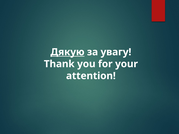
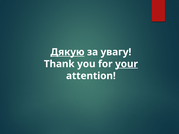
your underline: none -> present (127, 64)
